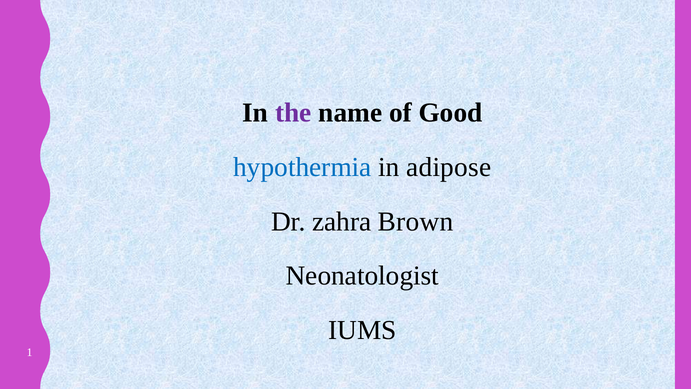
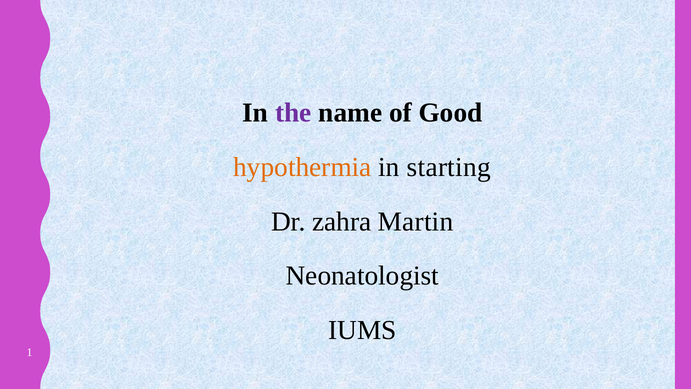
hypothermia colour: blue -> orange (302, 167)
adipose: adipose -> starting (449, 167)
Brown: Brown -> Martin (416, 221)
